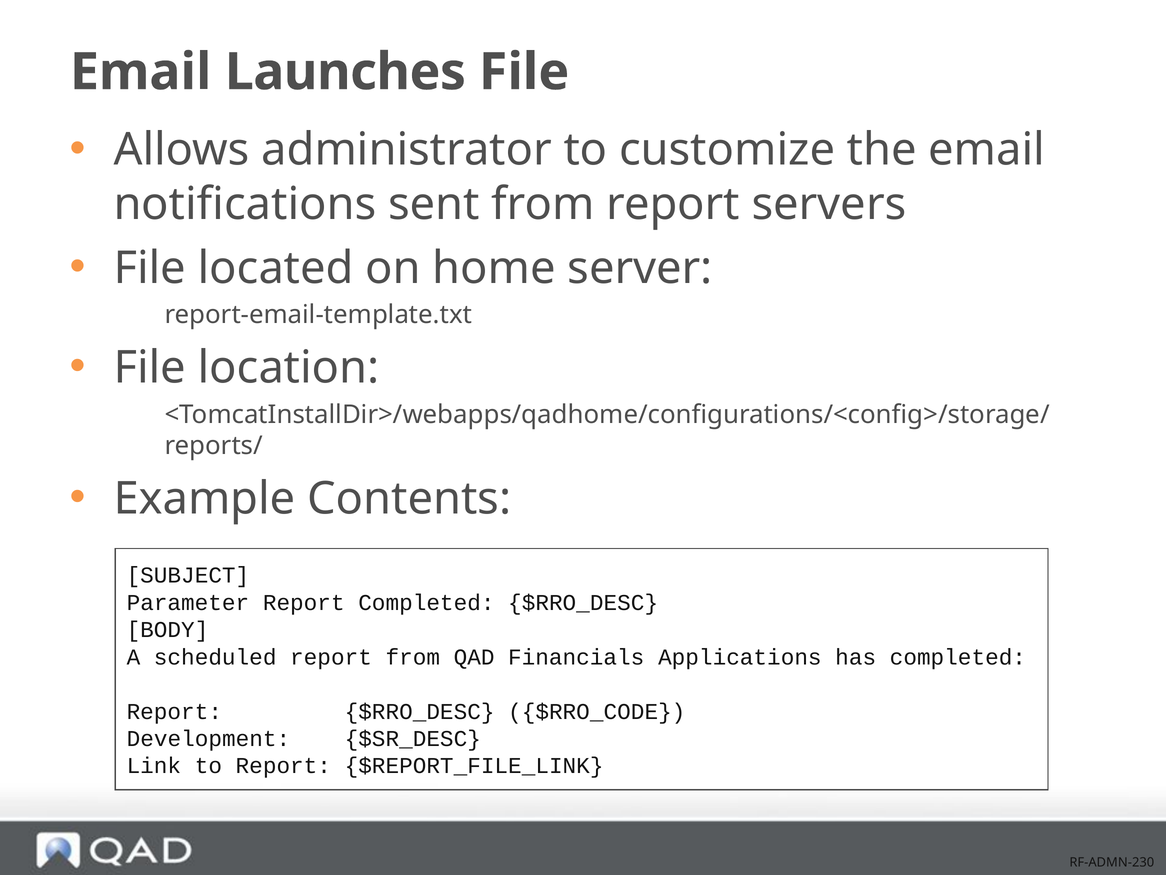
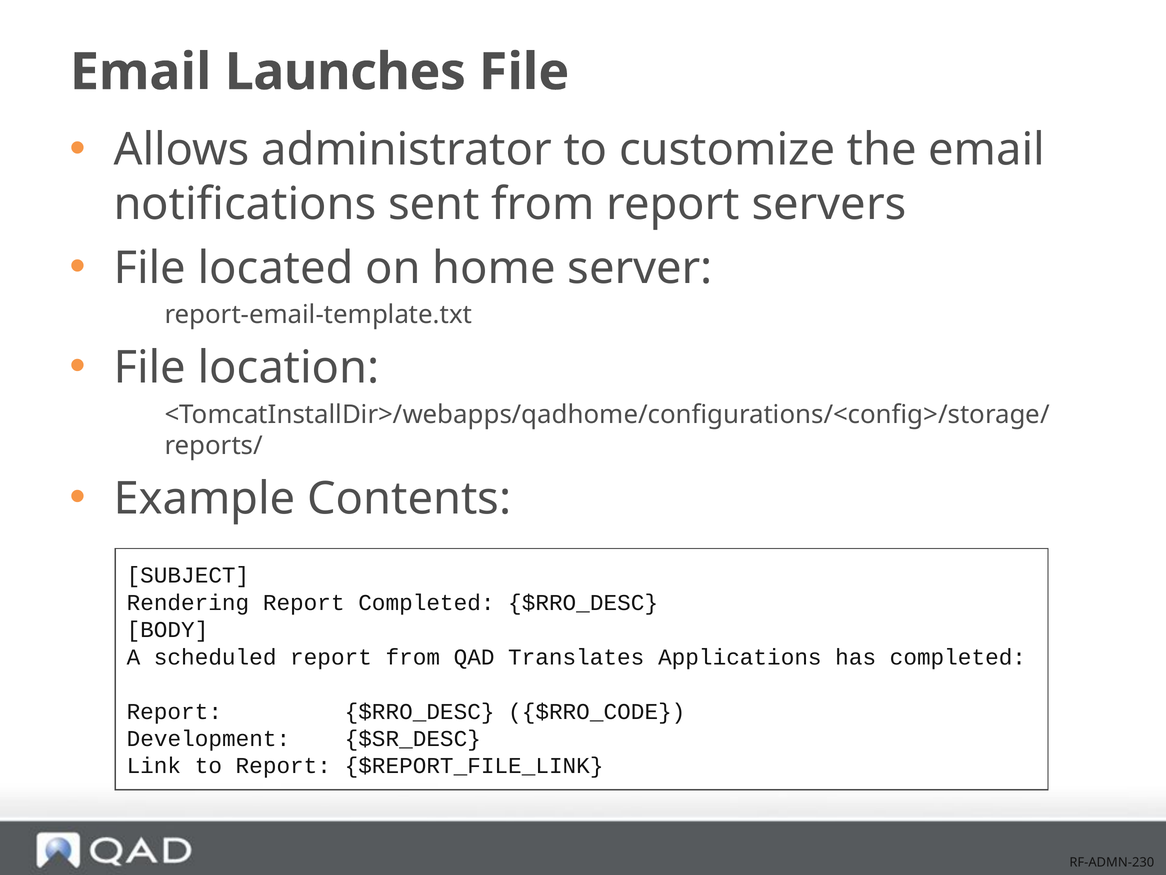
Parameter: Parameter -> Rendering (188, 602)
Financials: Financials -> Translates (576, 657)
